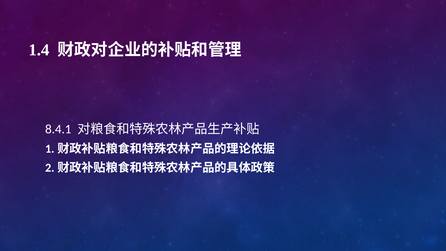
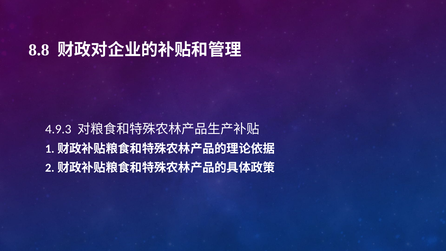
1.4: 1.4 -> 8.8 (39, 50)
8.4.1: 8.4.1 -> 4.9.3 (58, 129)
